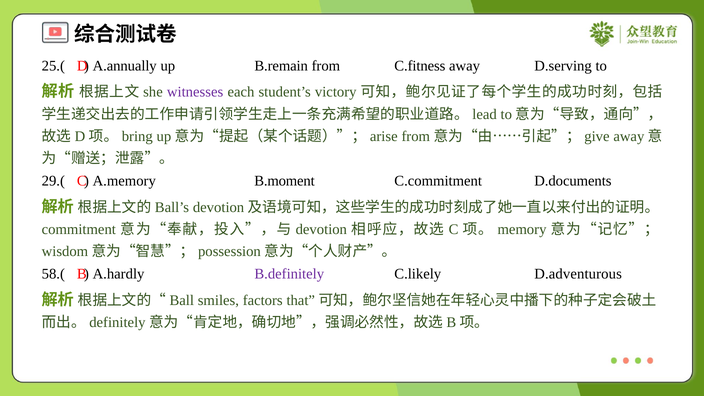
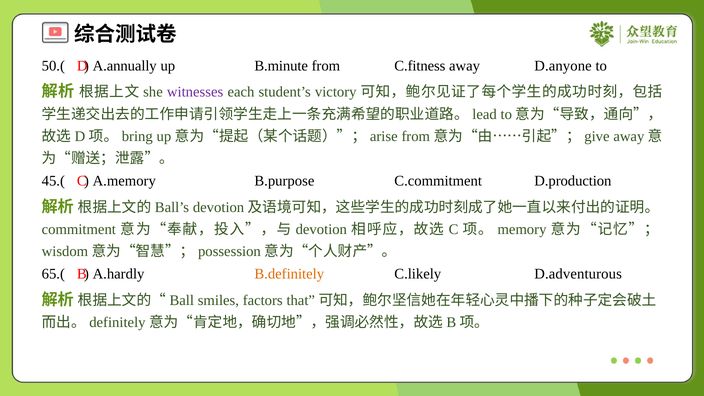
25.(: 25.( -> 50.( (53, 66)
B.remain: B.remain -> B.minute (281, 66)
D.serving: D.serving -> D.anyone (563, 66)
29.(: 29.( -> 45.( (53, 181)
B.moment: B.moment -> B.purpose (284, 181)
D.documents: D.documents -> D.production (573, 181)
58.(: 58.( -> 65.( (53, 274)
B.definitely colour: purple -> orange (289, 274)
